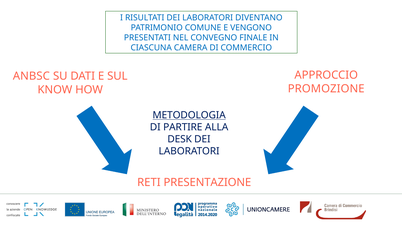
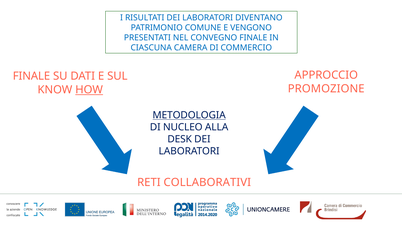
ANBSC: ANBSC -> FINALE (31, 76)
HOW underline: none -> present (89, 90)
PARTIRE: PARTIRE -> NUCLEO (183, 127)
PRESENTAZIONE: PRESENTAZIONE -> COLLABORATIVI (207, 183)
